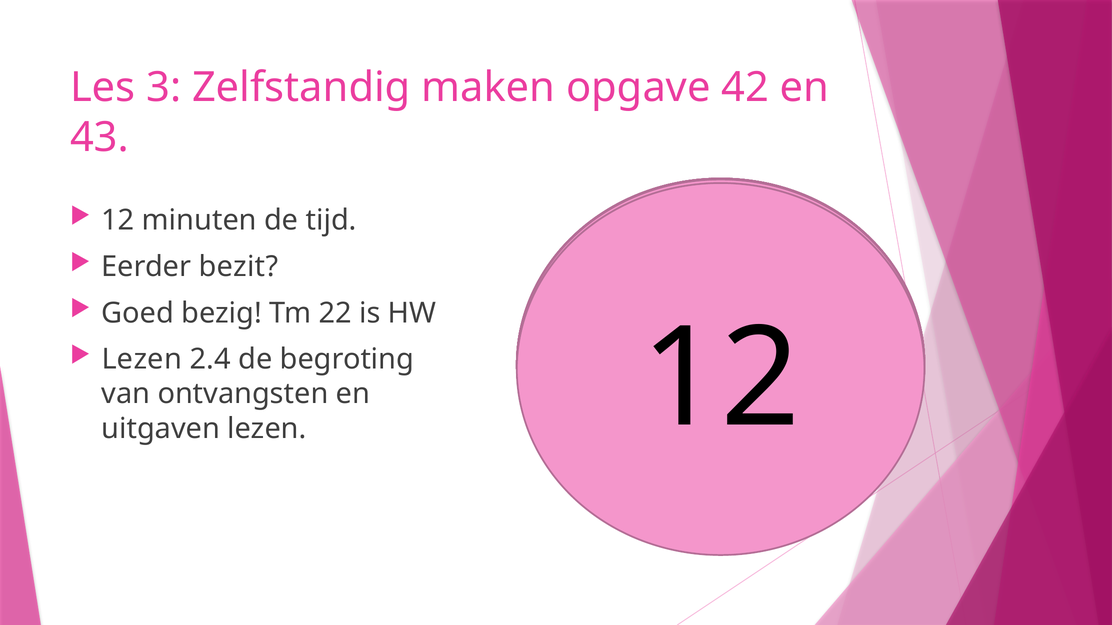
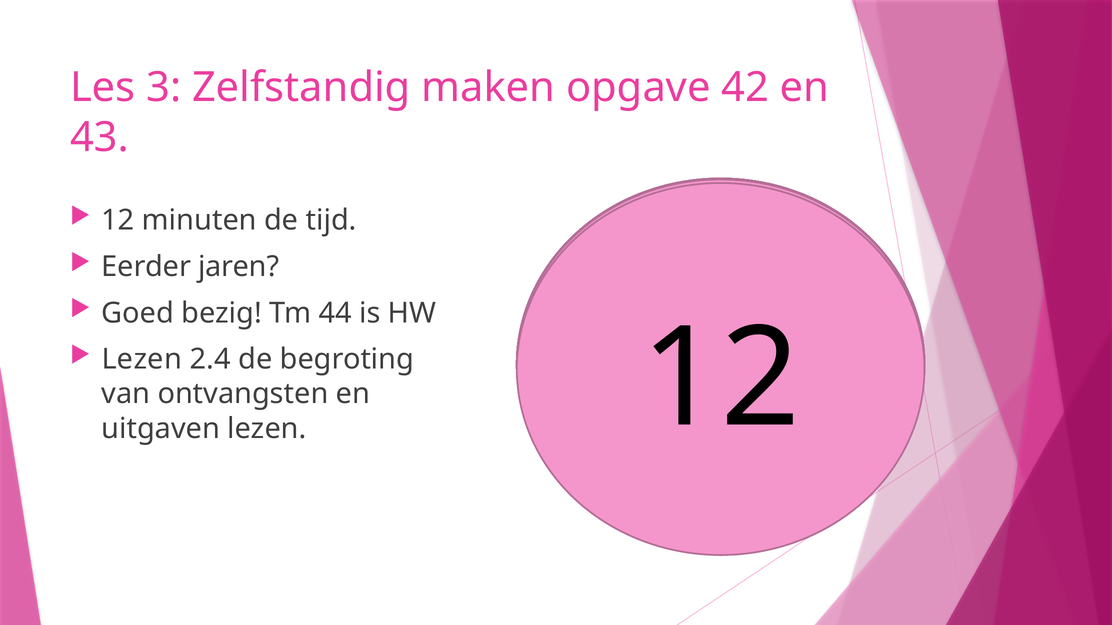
bezit: bezit -> jaren (239, 267)
22: 22 -> 44 (335, 313)
